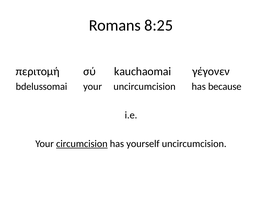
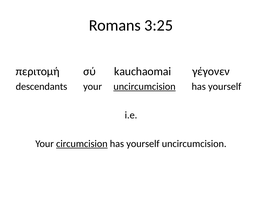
8:25: 8:25 -> 3:25 (159, 25)
bdelussomai: bdelussomai -> descendants (41, 86)
uncircumcision underline: none -> present (145, 86)
because: because -> yourself (225, 86)
